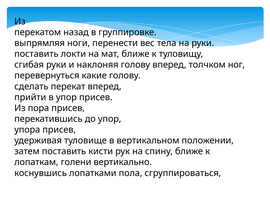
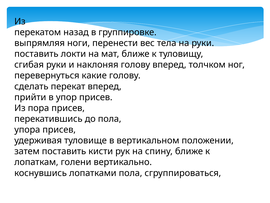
до упор: упор -> пола (110, 119)
